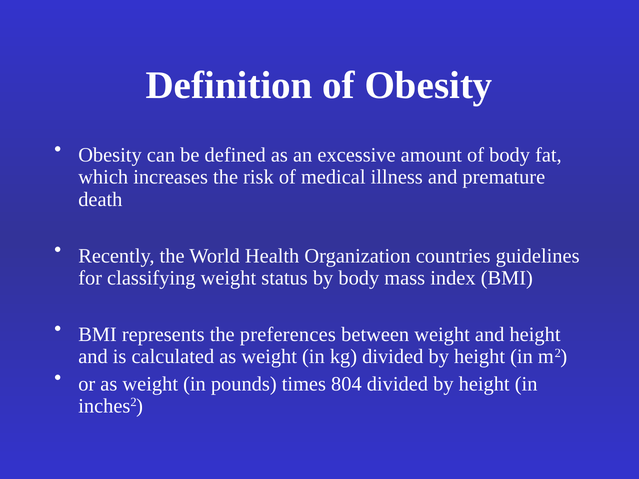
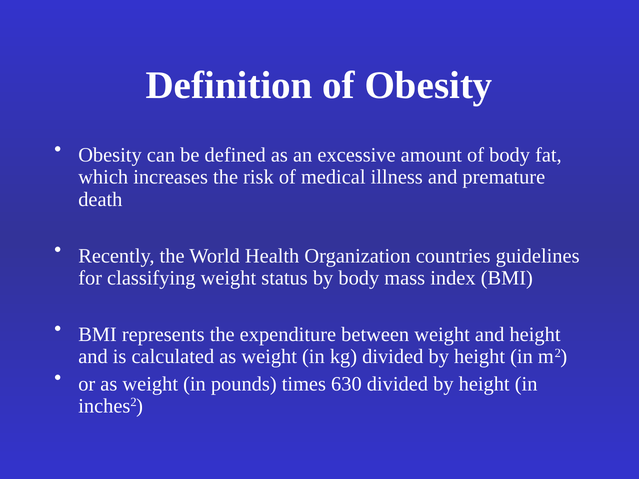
preferences: preferences -> expenditure (288, 335)
804: 804 -> 630 (346, 384)
